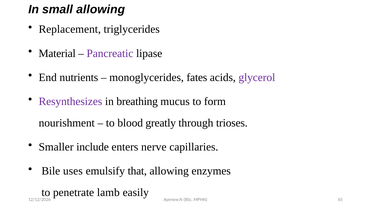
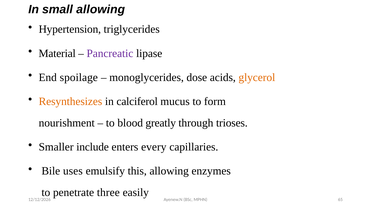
Replacement: Replacement -> Hypertension (70, 29)
nutrients: nutrients -> spoilage (79, 77)
fates: fates -> dose (197, 77)
glycerol colour: purple -> orange (257, 77)
Resynthesizes colour: purple -> orange (70, 101)
breathing: breathing -> calciferol (137, 101)
nerve: nerve -> every (154, 147)
that: that -> this (137, 171)
lamb: lamb -> three (108, 192)
